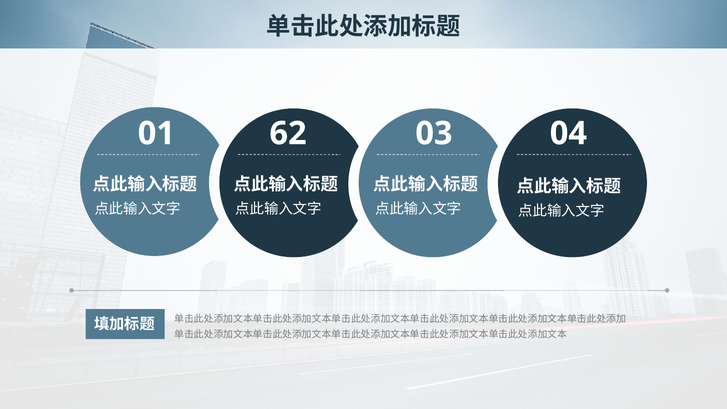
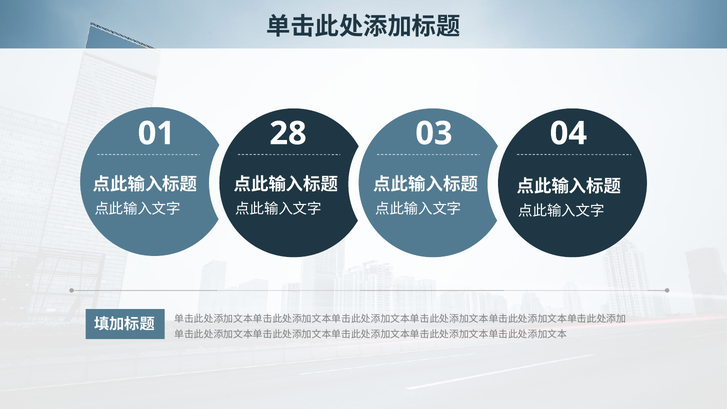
62: 62 -> 28 (288, 133)
